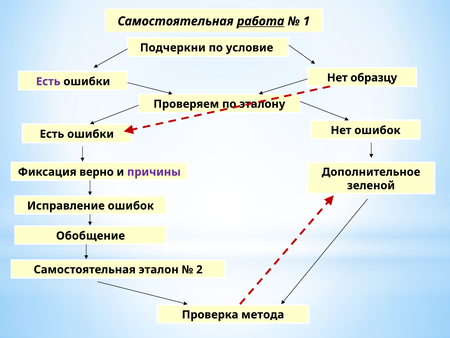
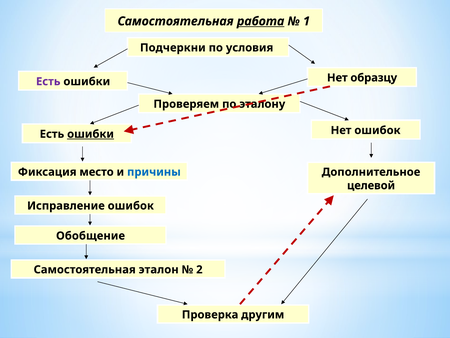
условие: условие -> условия (250, 48)
ошибки underline: none -> present (91, 134)
верно: верно -> место (97, 172)
причины colour: purple -> blue (154, 172)
зеленой: зеленой -> целевой (371, 185)
метода: метода -> другим (263, 314)
